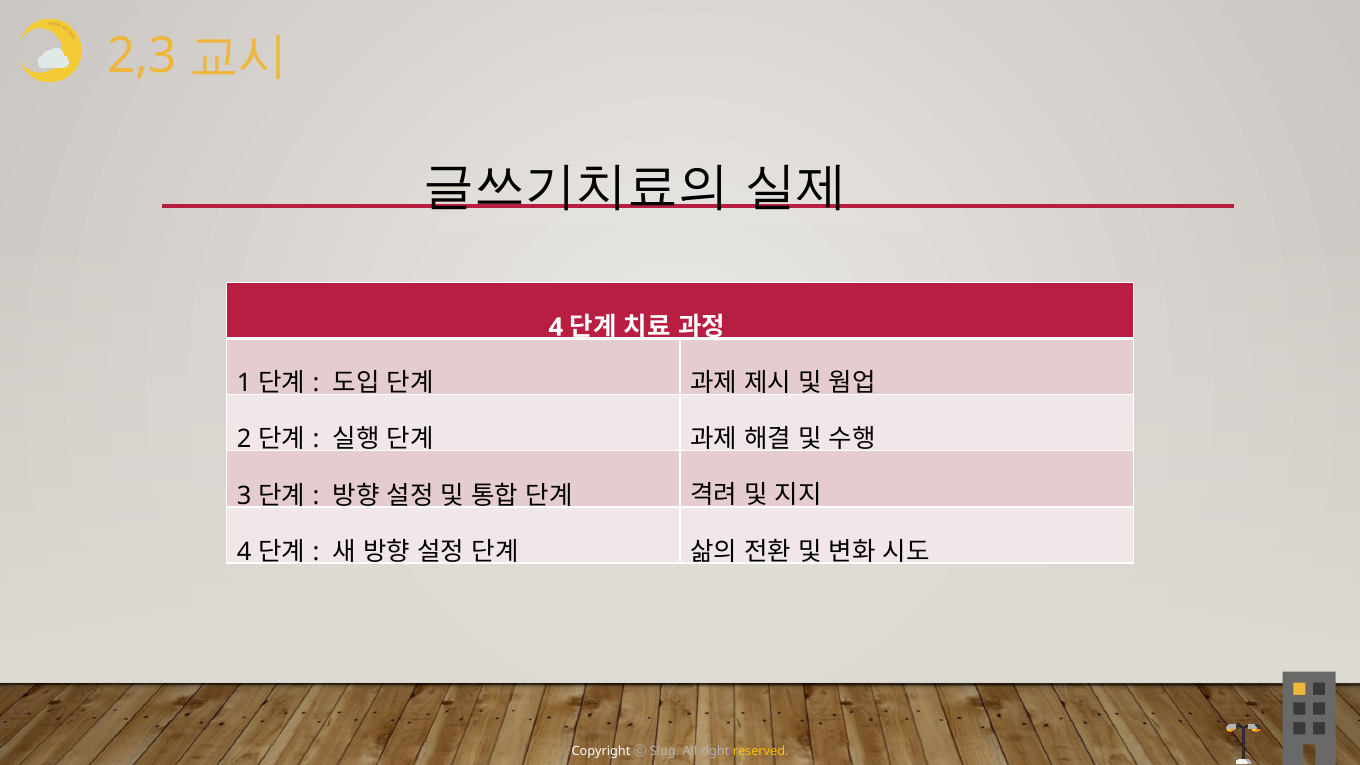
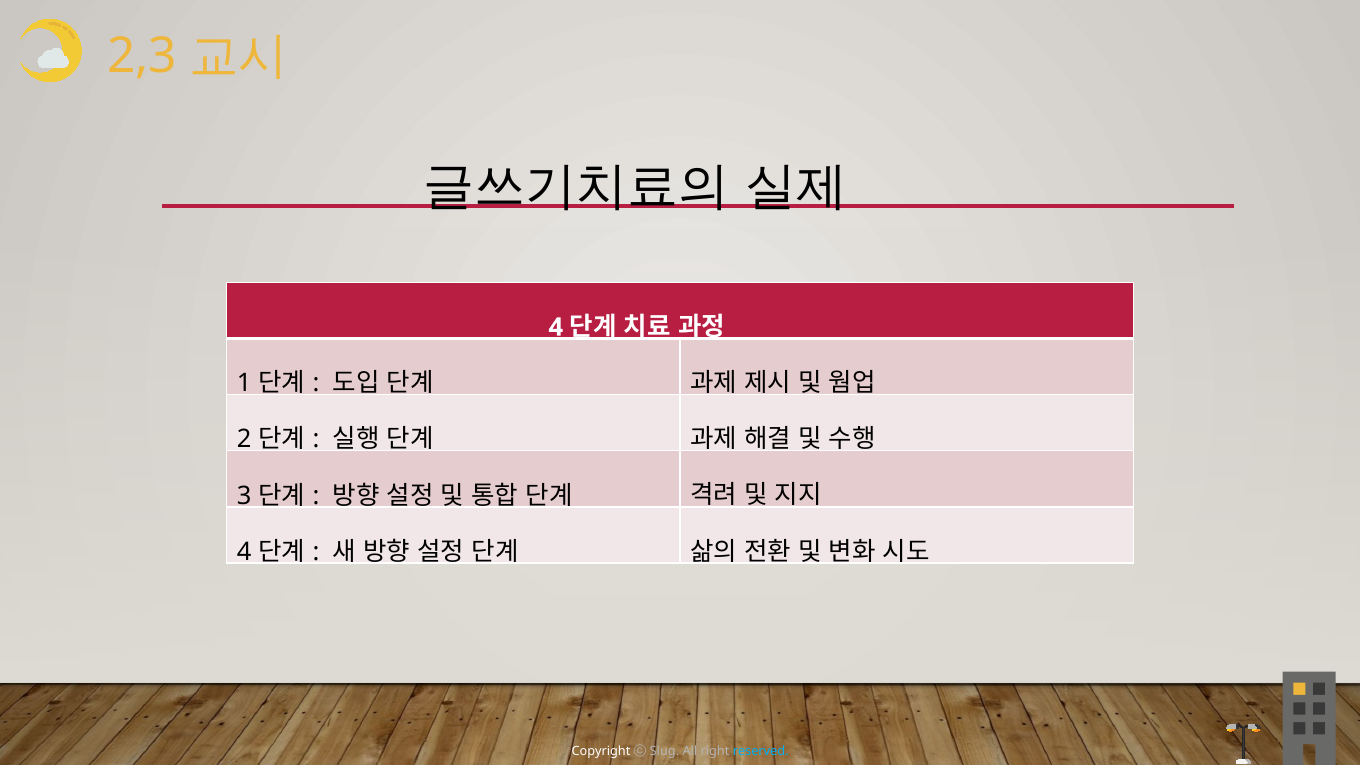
reserved colour: yellow -> light blue (761, 751)
